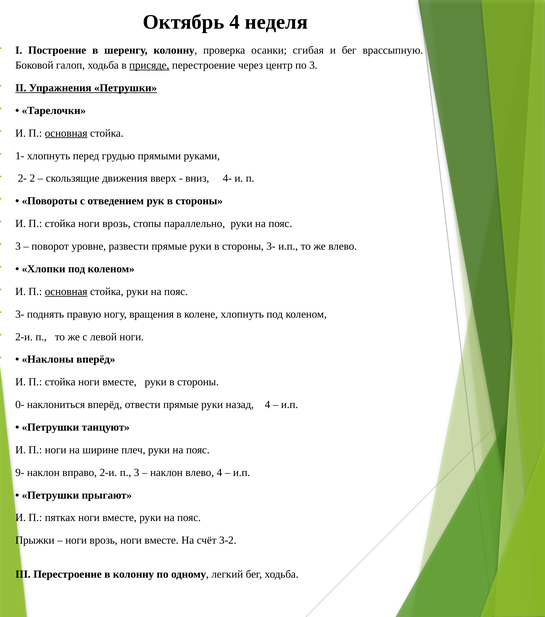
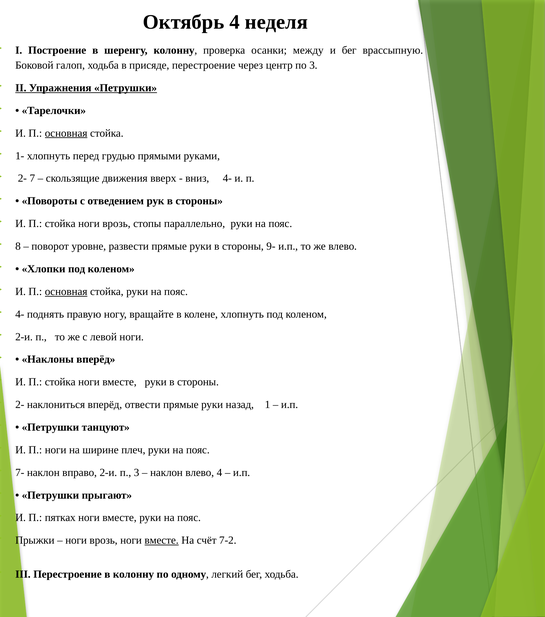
сгибая: сгибая -> между (308, 50)
присяде underline: present -> none (149, 65)
2: 2 -> 7 (32, 178)
3: 3 -> 8 (18, 246)
стороны 3-: 3- -> 9- (271, 246)
3-: 3- -> 4- (20, 314)
вращения: вращения -> вращайте (152, 314)
0-: 0- -> 2- (20, 405)
назад 4: 4 -> 1 (267, 405)
9-: 9- -> 7- (20, 472)
вместе underline: none -> present (162, 540)
3-2: 3-2 -> 7-2 (228, 540)
